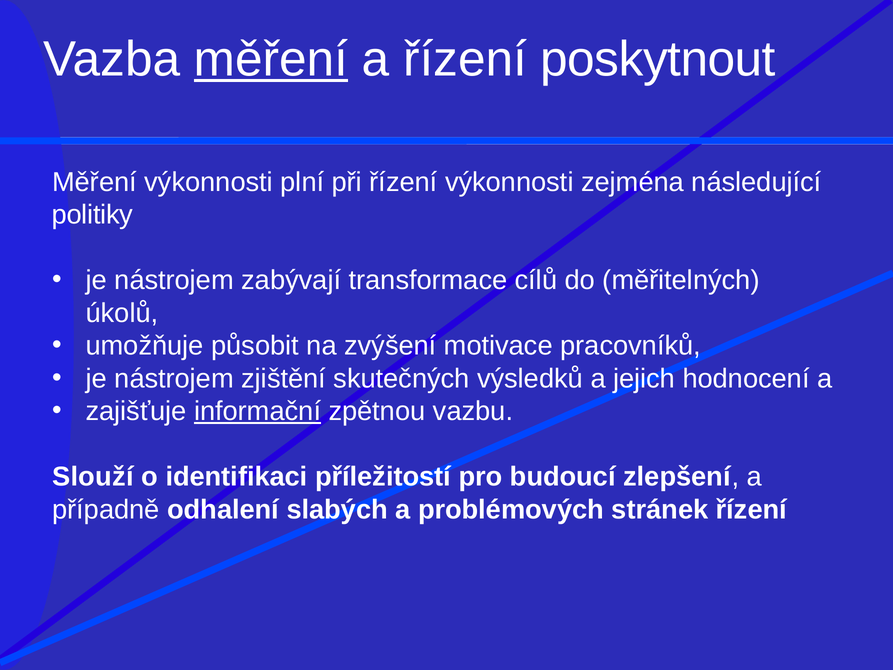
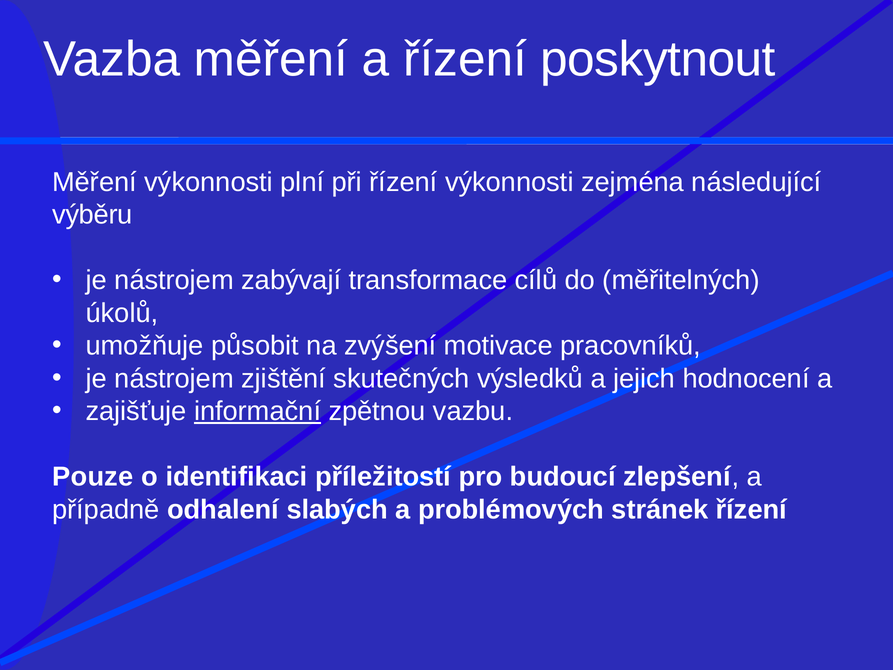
měření underline: present -> none (271, 59)
politiky: politiky -> výběru (92, 215)
Slouží: Slouží -> Pouze (93, 477)
